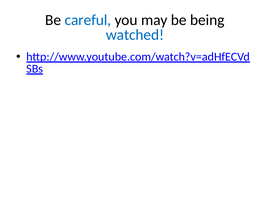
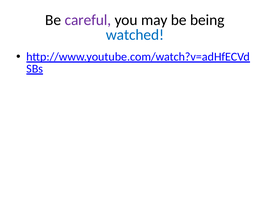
careful colour: blue -> purple (88, 20)
